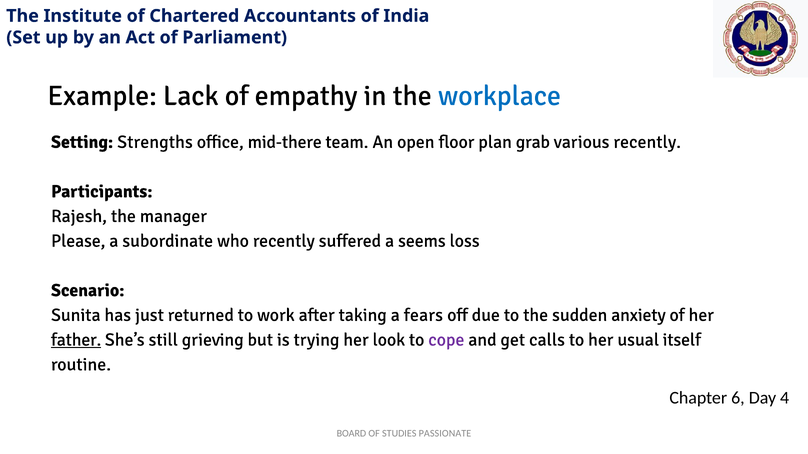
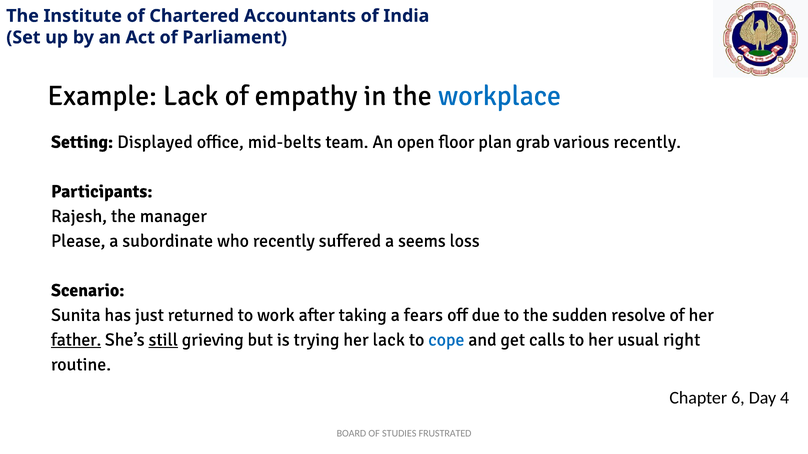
Strengths: Strengths -> Displayed (155, 142)
mid-there: mid-there -> mid-belts (285, 142)
anxiety: anxiety -> resolve (638, 315)
still underline: none -> present (163, 340)
her look: look -> lack (389, 340)
cope colour: purple -> blue (446, 340)
itself: itself -> right (682, 340)
PASSIONATE: PASSIONATE -> FRUSTRATED (445, 434)
